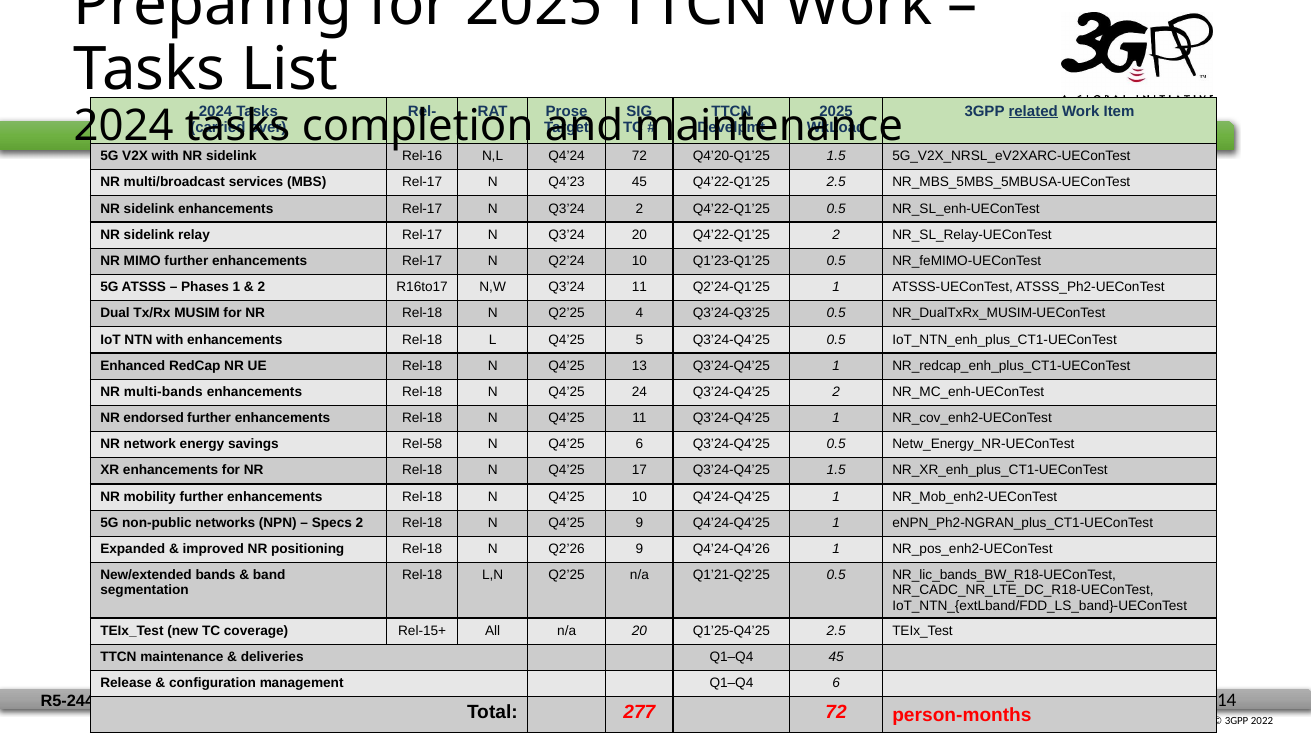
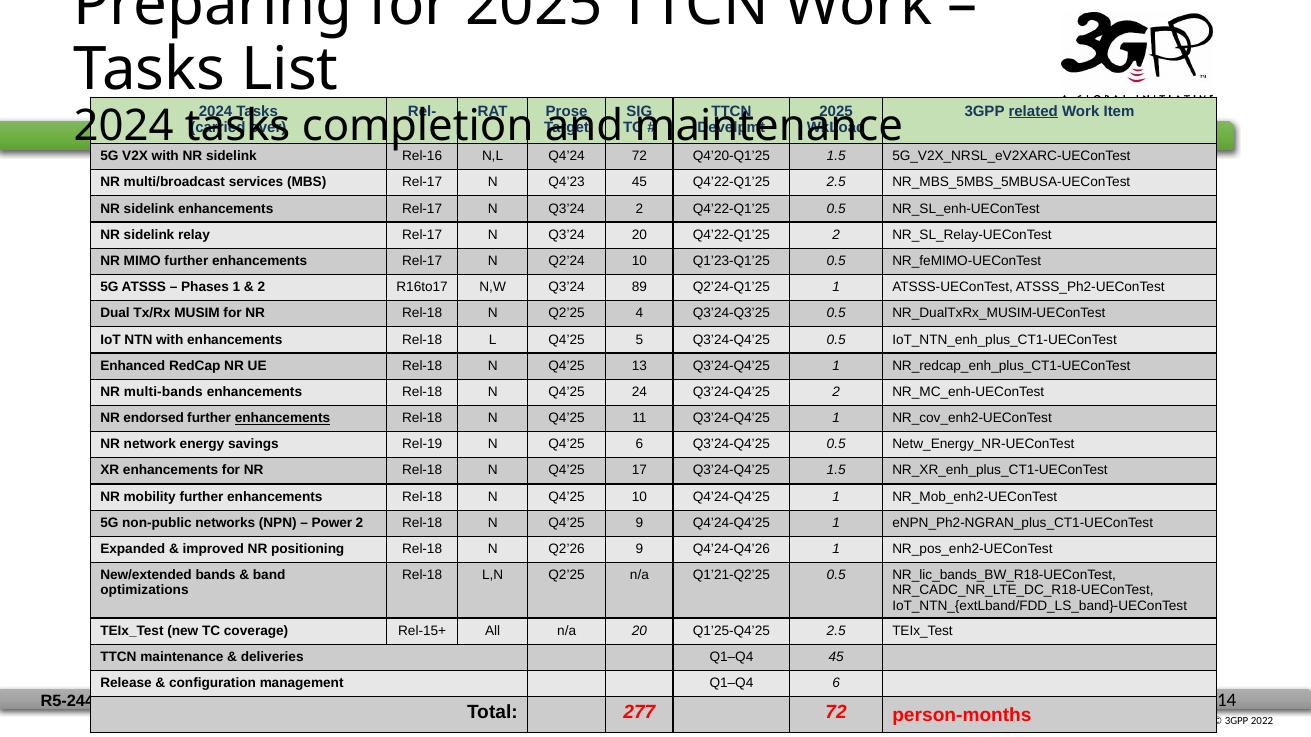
Q3’24 11: 11 -> 89 (639, 287)
enhancements underline: none -> present (283, 418)
Rel-58: Rel-58 -> Rel-19 (422, 445)
Specs: Specs -> Power (332, 523)
segmentation: segmentation -> optimizations (144, 591)
